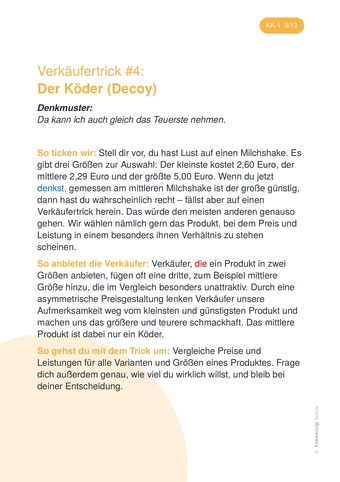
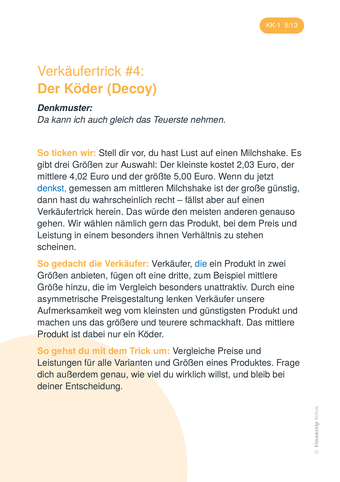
2,60: 2,60 -> 2,03 (246, 164)
2,29: 2,29 -> 4,02 (79, 176)
anbietet: anbietet -> gedacht (69, 263)
die colour: red -> blue (201, 263)
